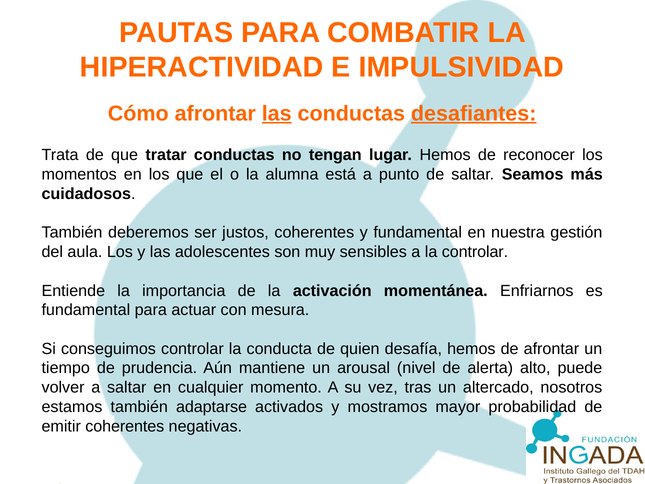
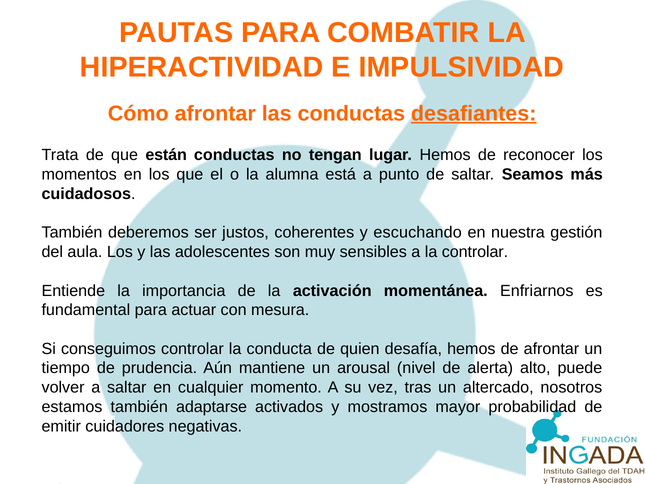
las underline: present -> none (277, 114)
tratar: tratar -> están (166, 155)
y fundamental: fundamental -> escuchando (418, 232)
emitir coherentes: coherentes -> cuidadores (125, 426)
